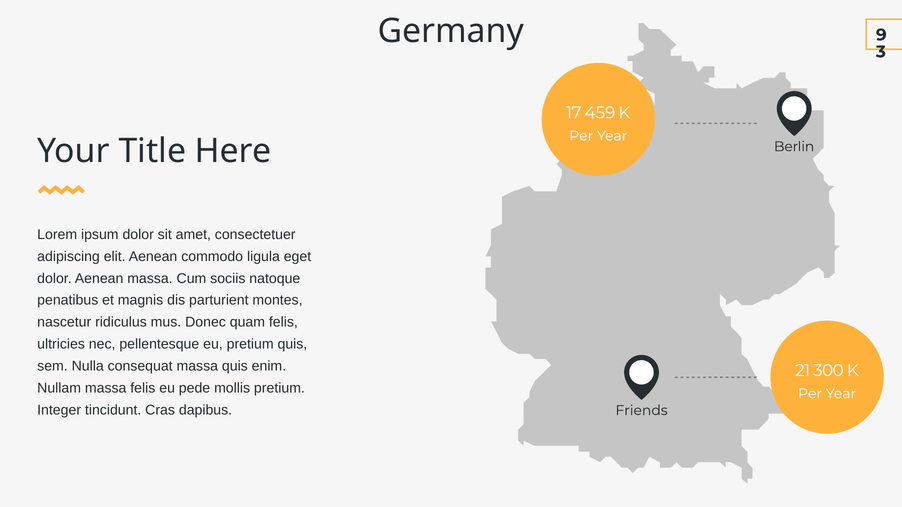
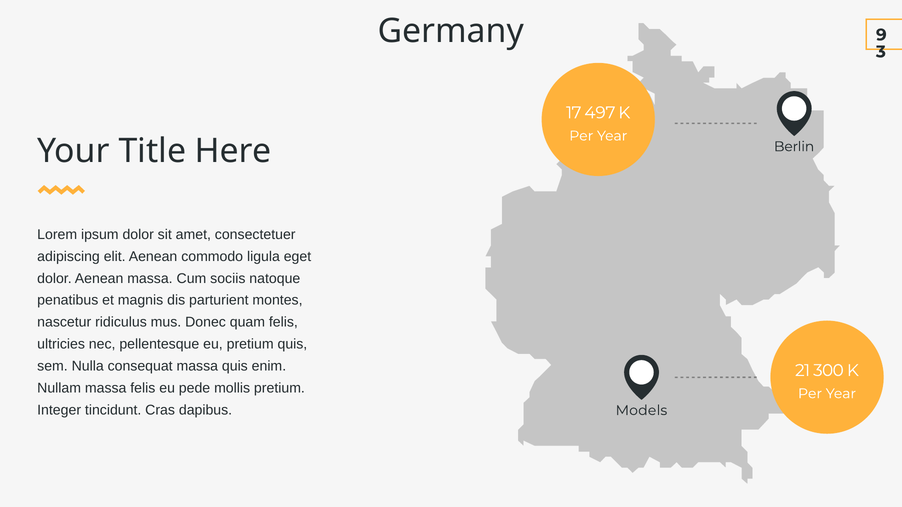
459: 459 -> 497 (600, 113)
Friends: Friends -> Models (641, 411)
